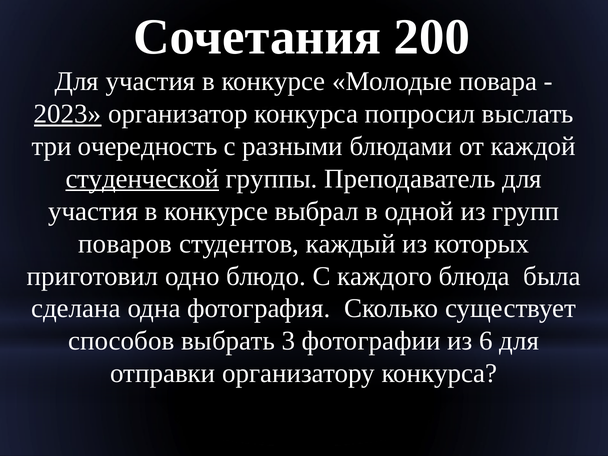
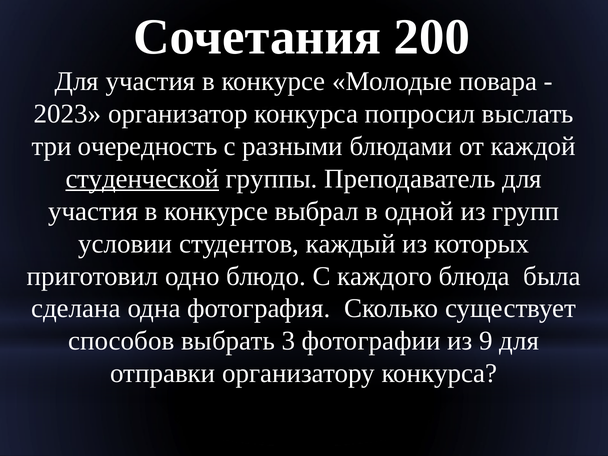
2023 underline: present -> none (68, 114)
поваров: поваров -> условии (125, 244)
6: 6 -> 9 (486, 341)
